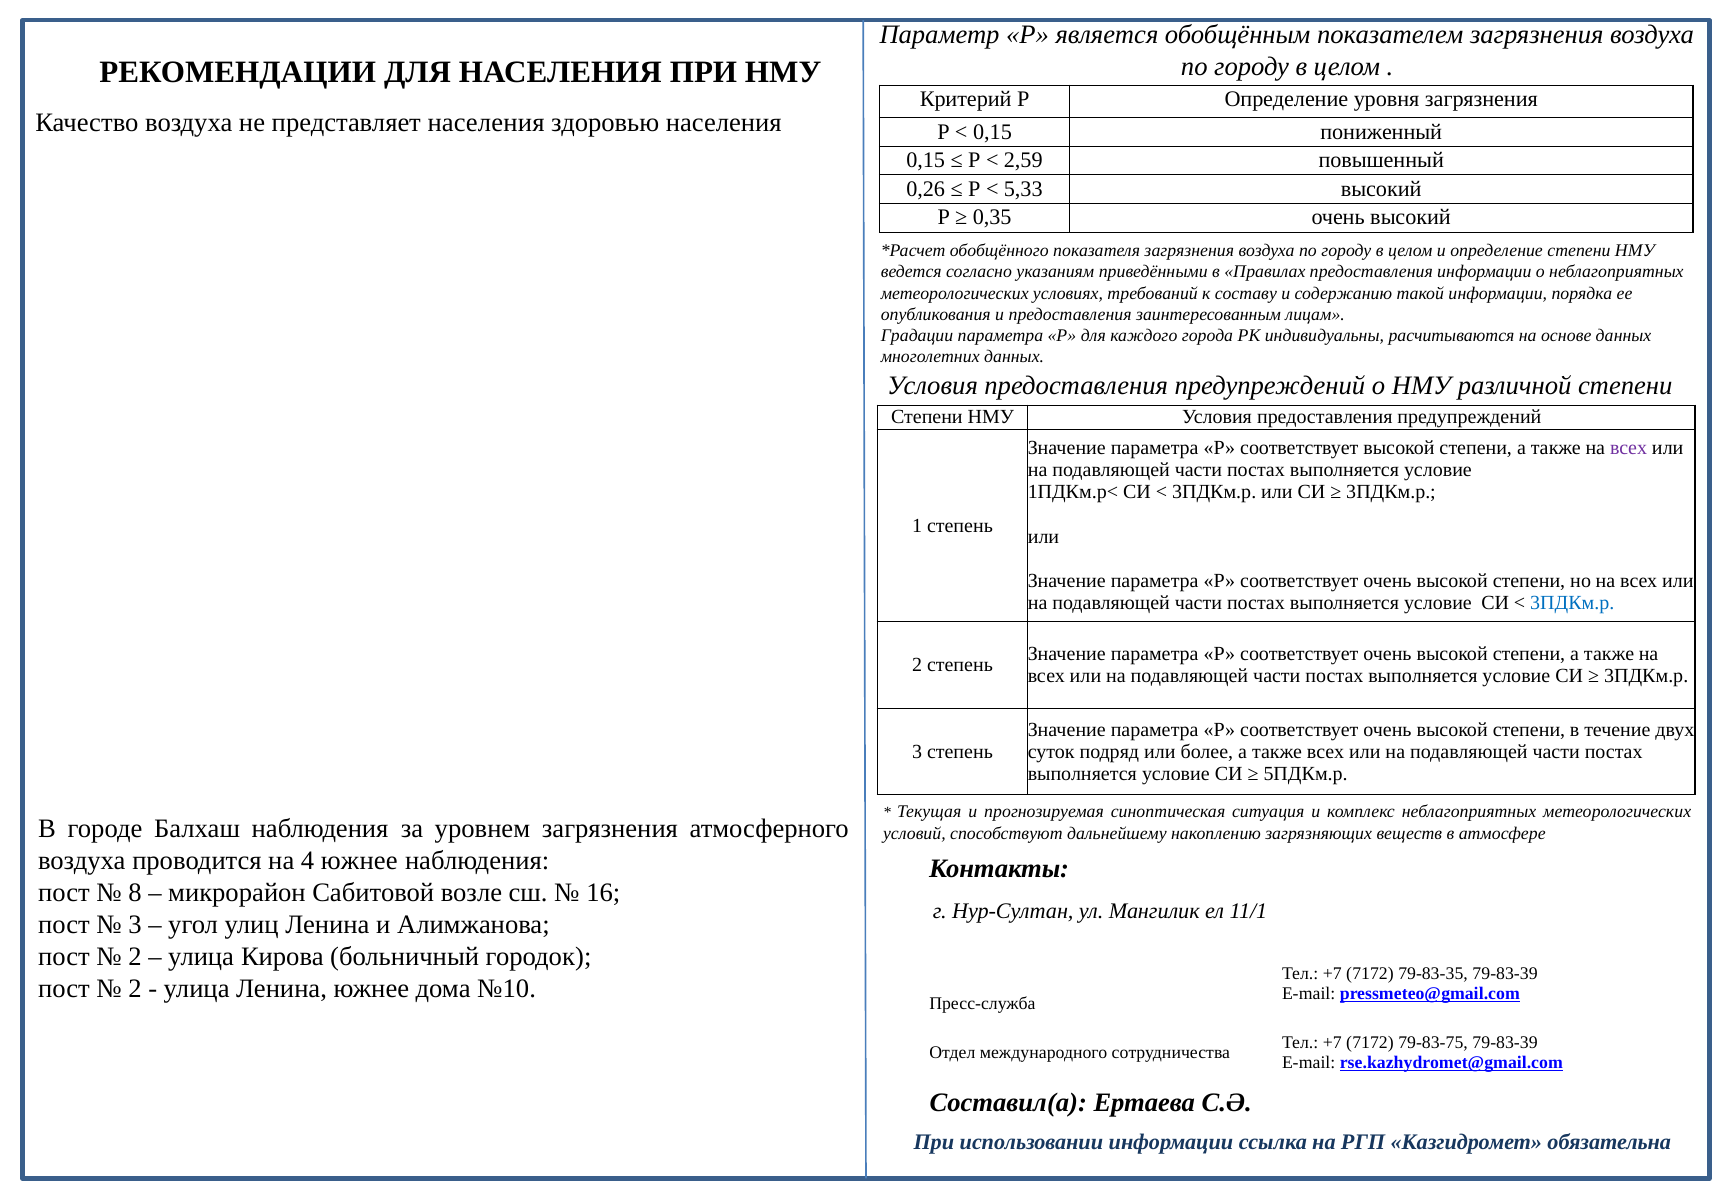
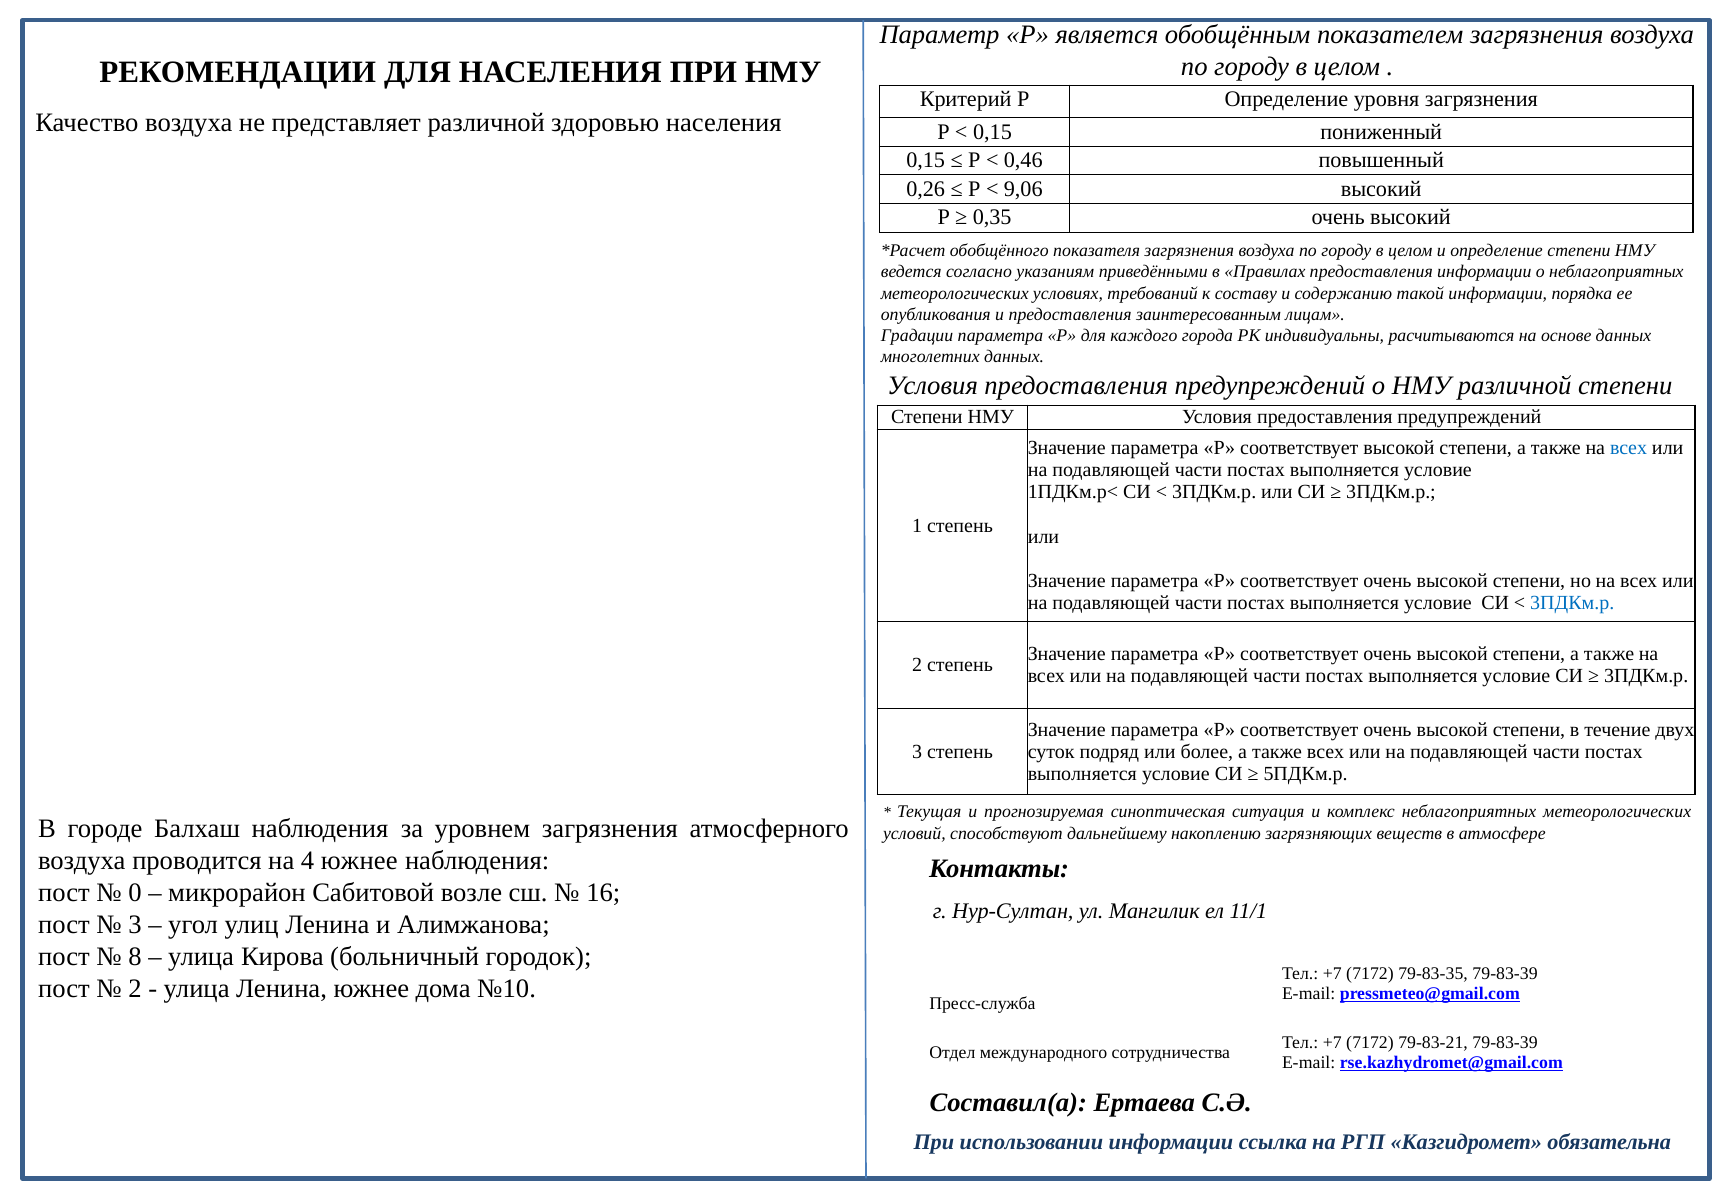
представляет населения: населения -> различной (486, 123)
2,59: 2,59 -> 0,46 (1023, 160)
5,33: 5,33 -> 9,06 (1023, 189)
всех colour: purple -> blue (1629, 448)
8: 8 -> 0 (135, 893)
2: 2 -> 8 (135, 957)
79-83-75: 79-83-75 -> 79-83-21 (1433, 1043)
